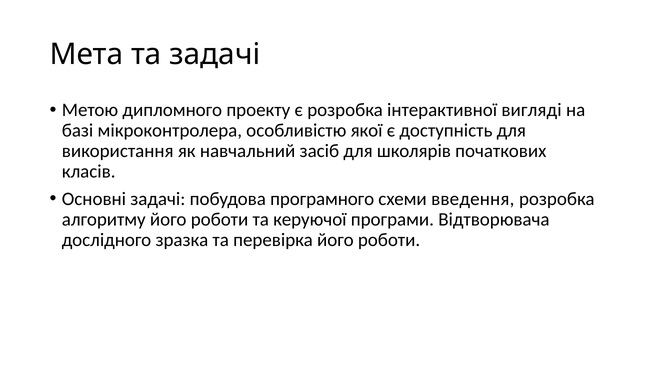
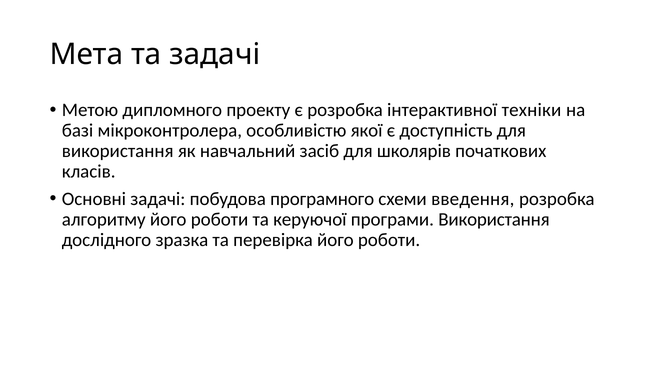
вигляді: вигляді -> техніки (532, 110)
програми Відтворювача: Відтворювача -> Використання (494, 219)
